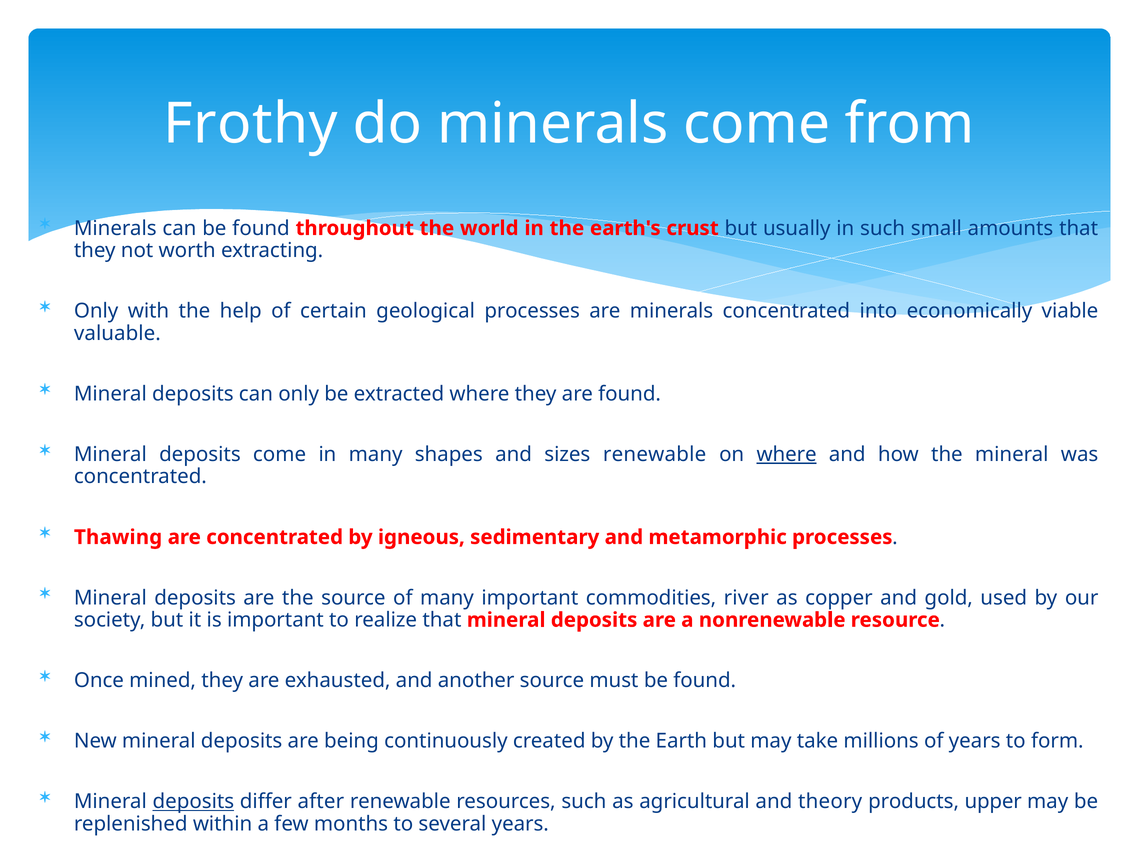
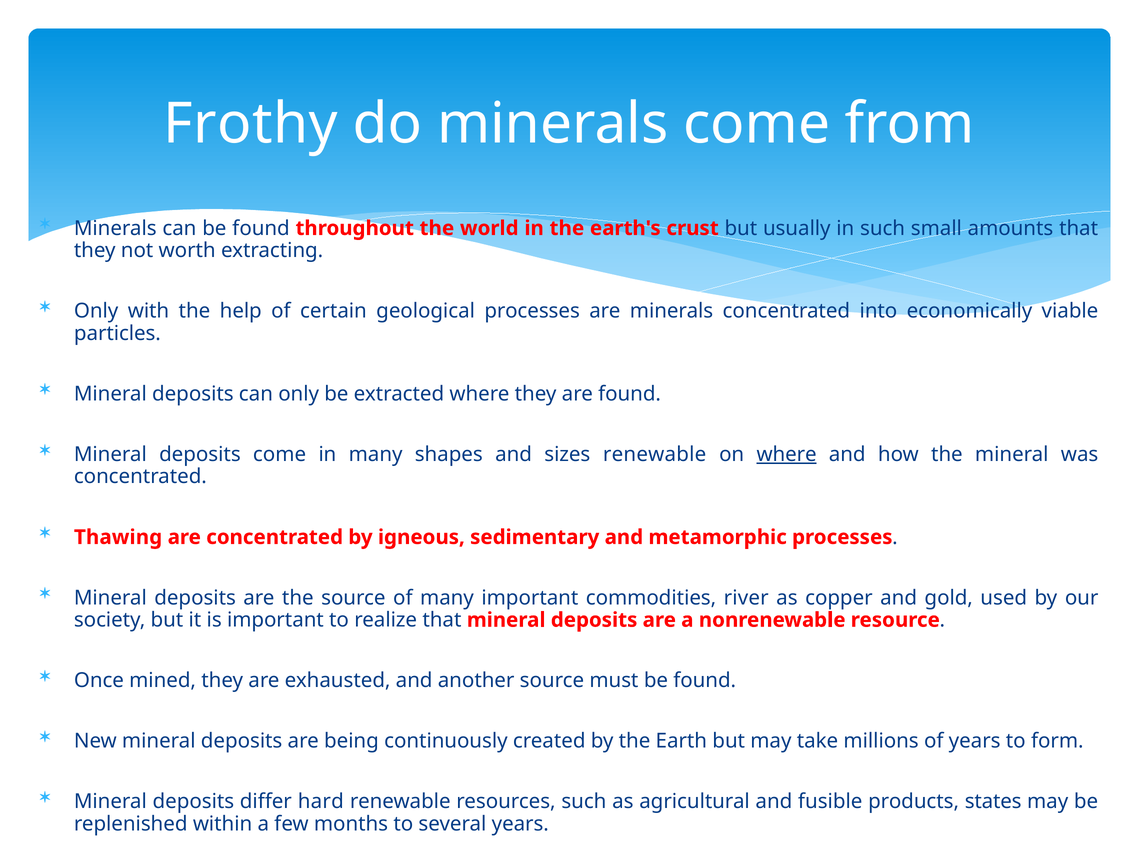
valuable: valuable -> particles (117, 333)
deposits underline: present -> none (193, 801)
after: after -> hard (321, 801)
theory: theory -> fusible (830, 801)
upper: upper -> states (993, 801)
